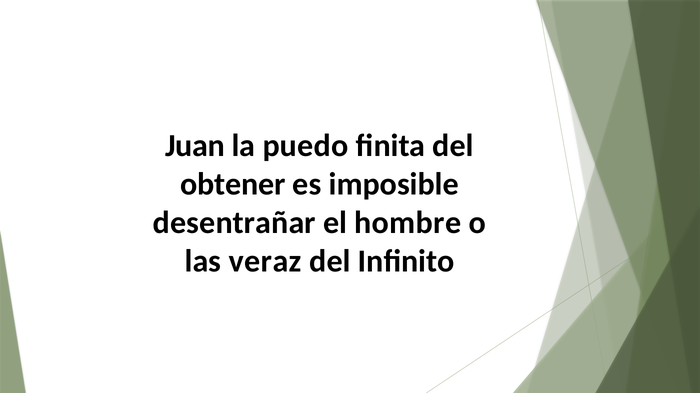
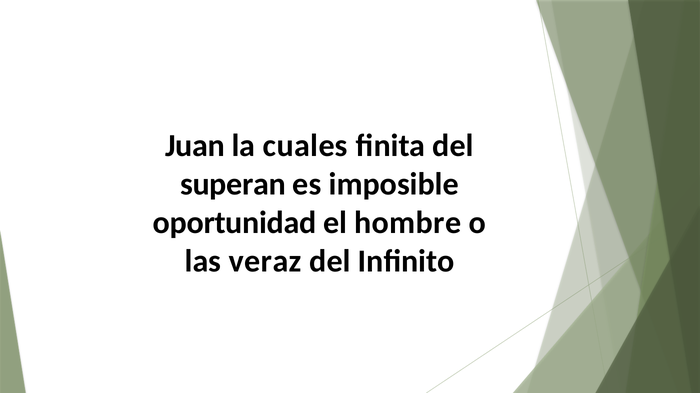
puedo: puedo -> cuales (305, 146)
obtener: obtener -> superan (233, 185)
desentrañar: desentrañar -> oportunidad (235, 223)
